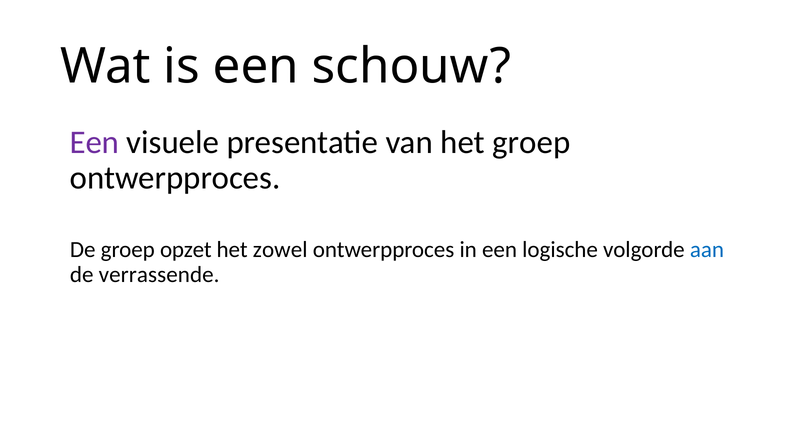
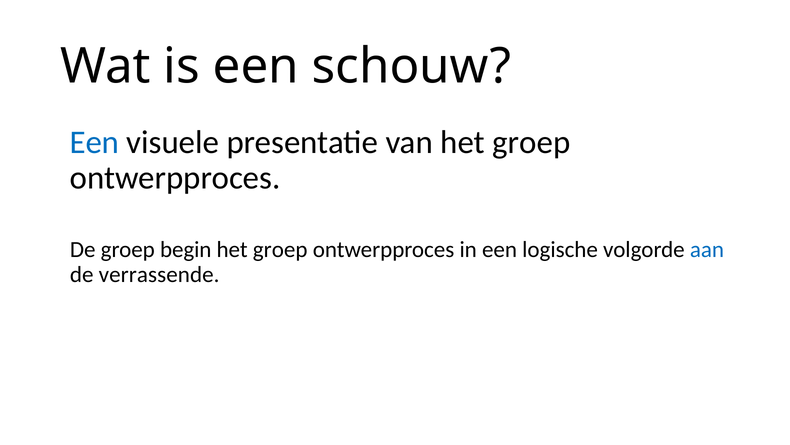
Een colour: purple -> blue (95, 142)
opzet: opzet -> begin (186, 249)
zowel: zowel -> groep (280, 249)
